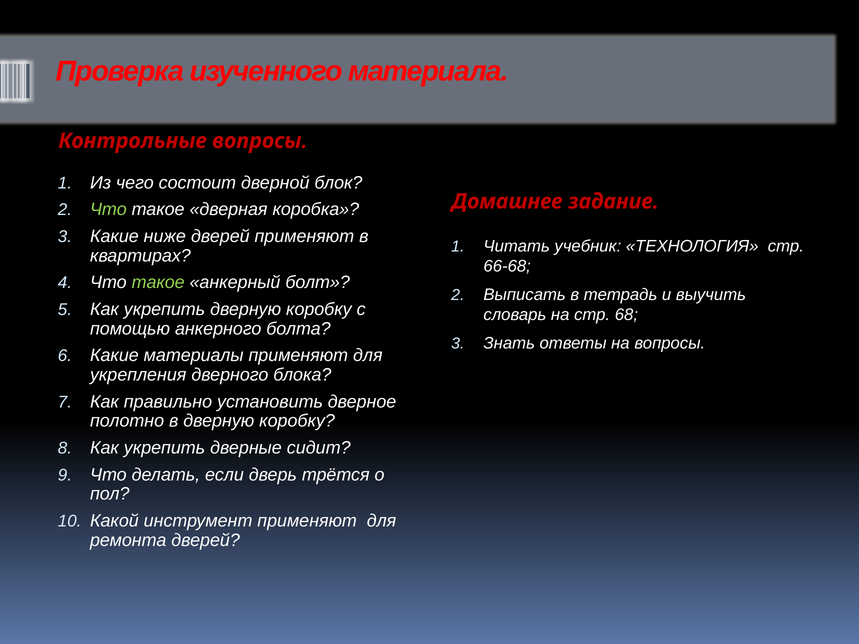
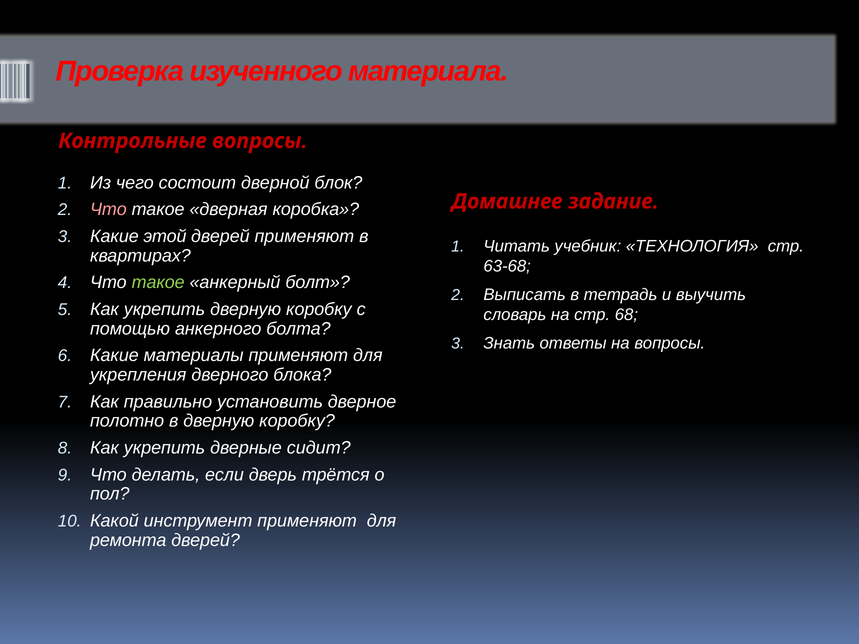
Что colour: light green -> pink (108, 210)
ниже: ниже -> этой (165, 236)
66-68: 66-68 -> 63-68 (507, 267)
